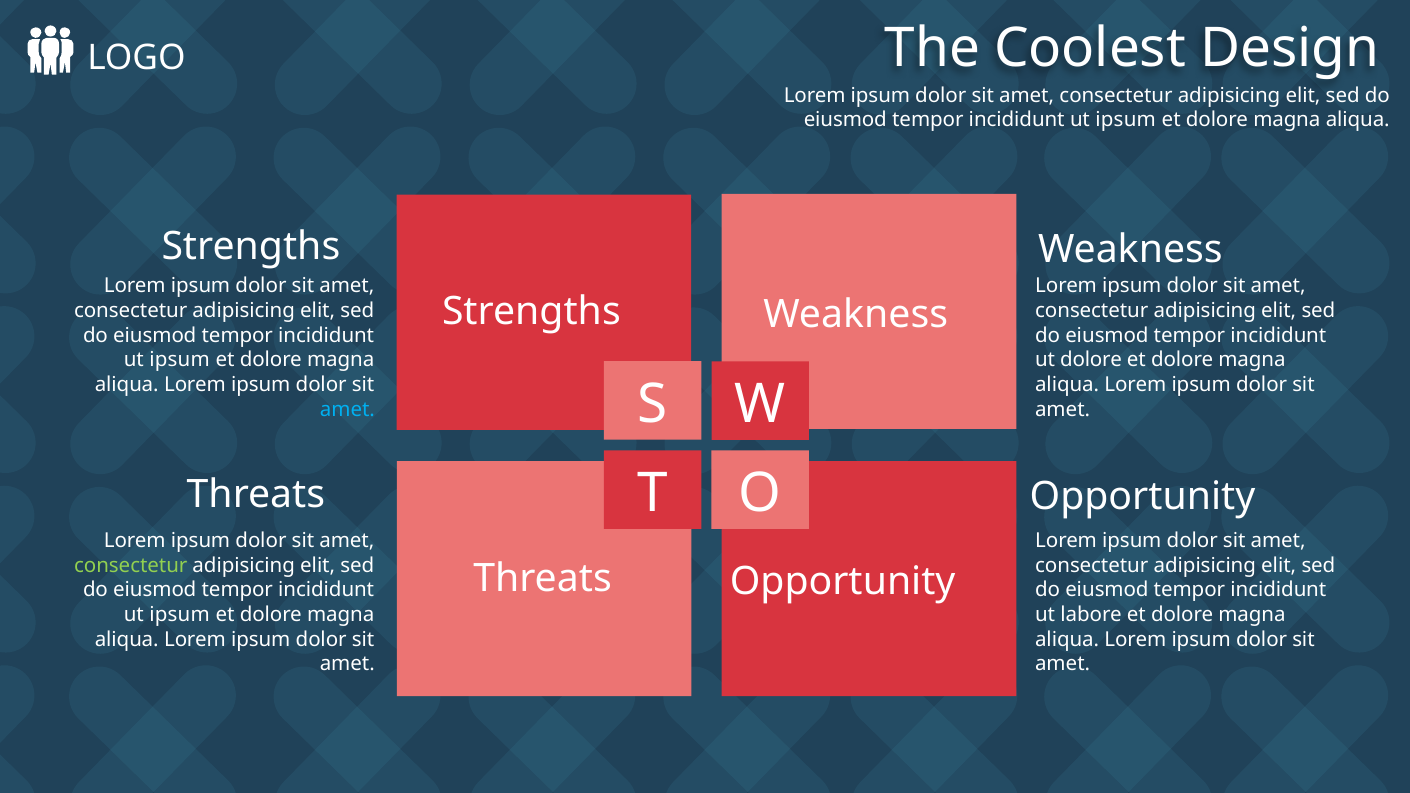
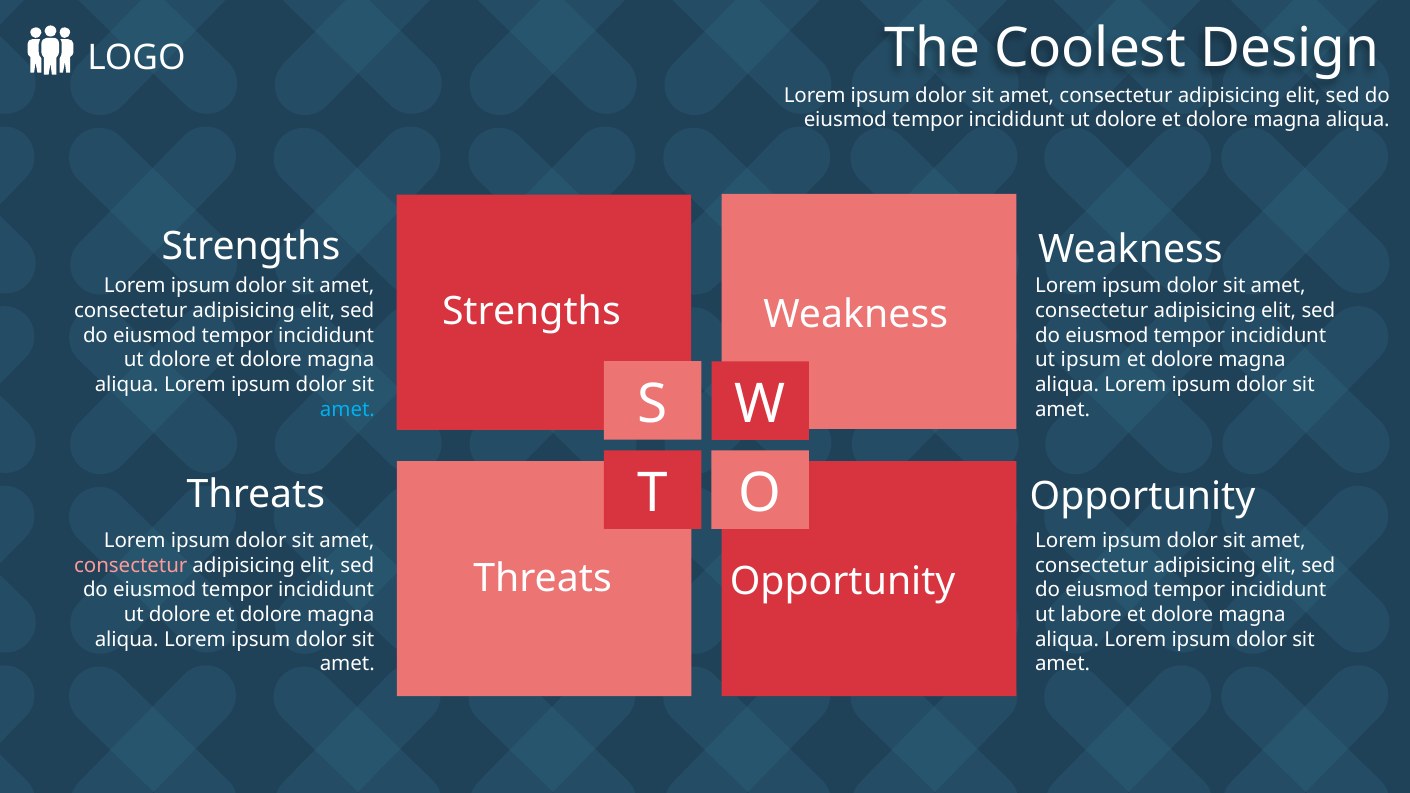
ipsum: ipsum -> dolore (1126, 120)
ipsum: ipsum -> dolore (180, 360)
ut dolore: dolore -> ipsum (1091, 360)
consectetur colour: light green -> pink (131, 565)
ipsum: ipsum -> dolore (180, 615)
